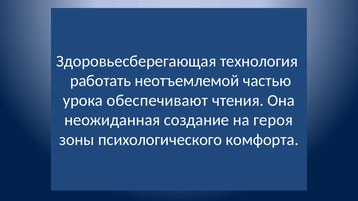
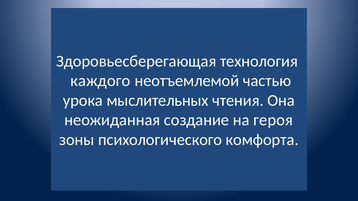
работать: работать -> каждого (100, 81)
обеспечивают: обеспечивают -> мыслительных (158, 101)
